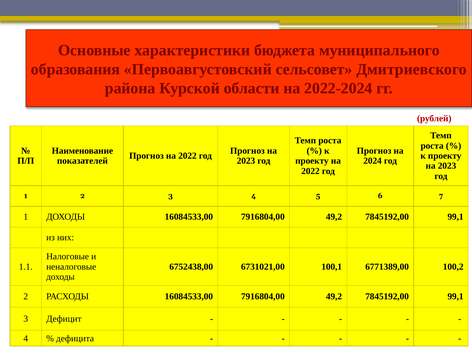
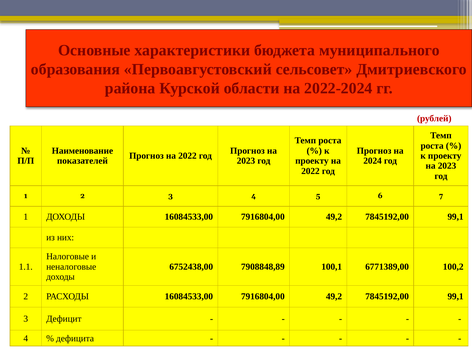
6731021,00: 6731021,00 -> 7908848,89 (263, 267)
